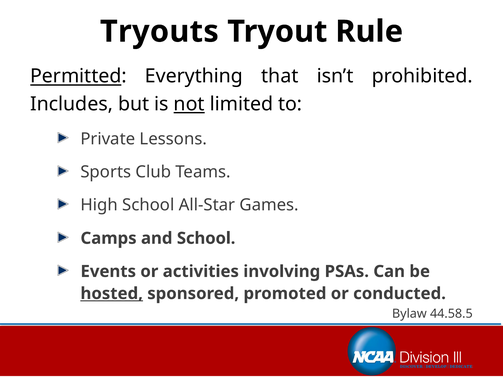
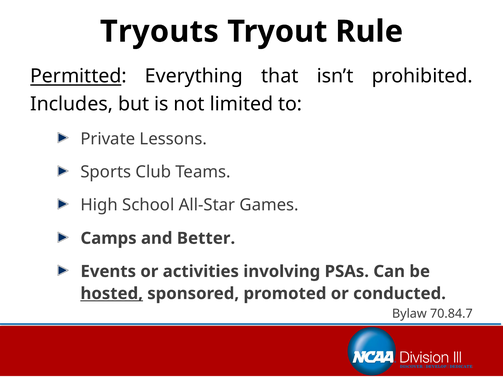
not underline: present -> none (189, 104)
and School: School -> Better (206, 238)
44.58.5: 44.58.5 -> 70.84.7 (451, 314)
